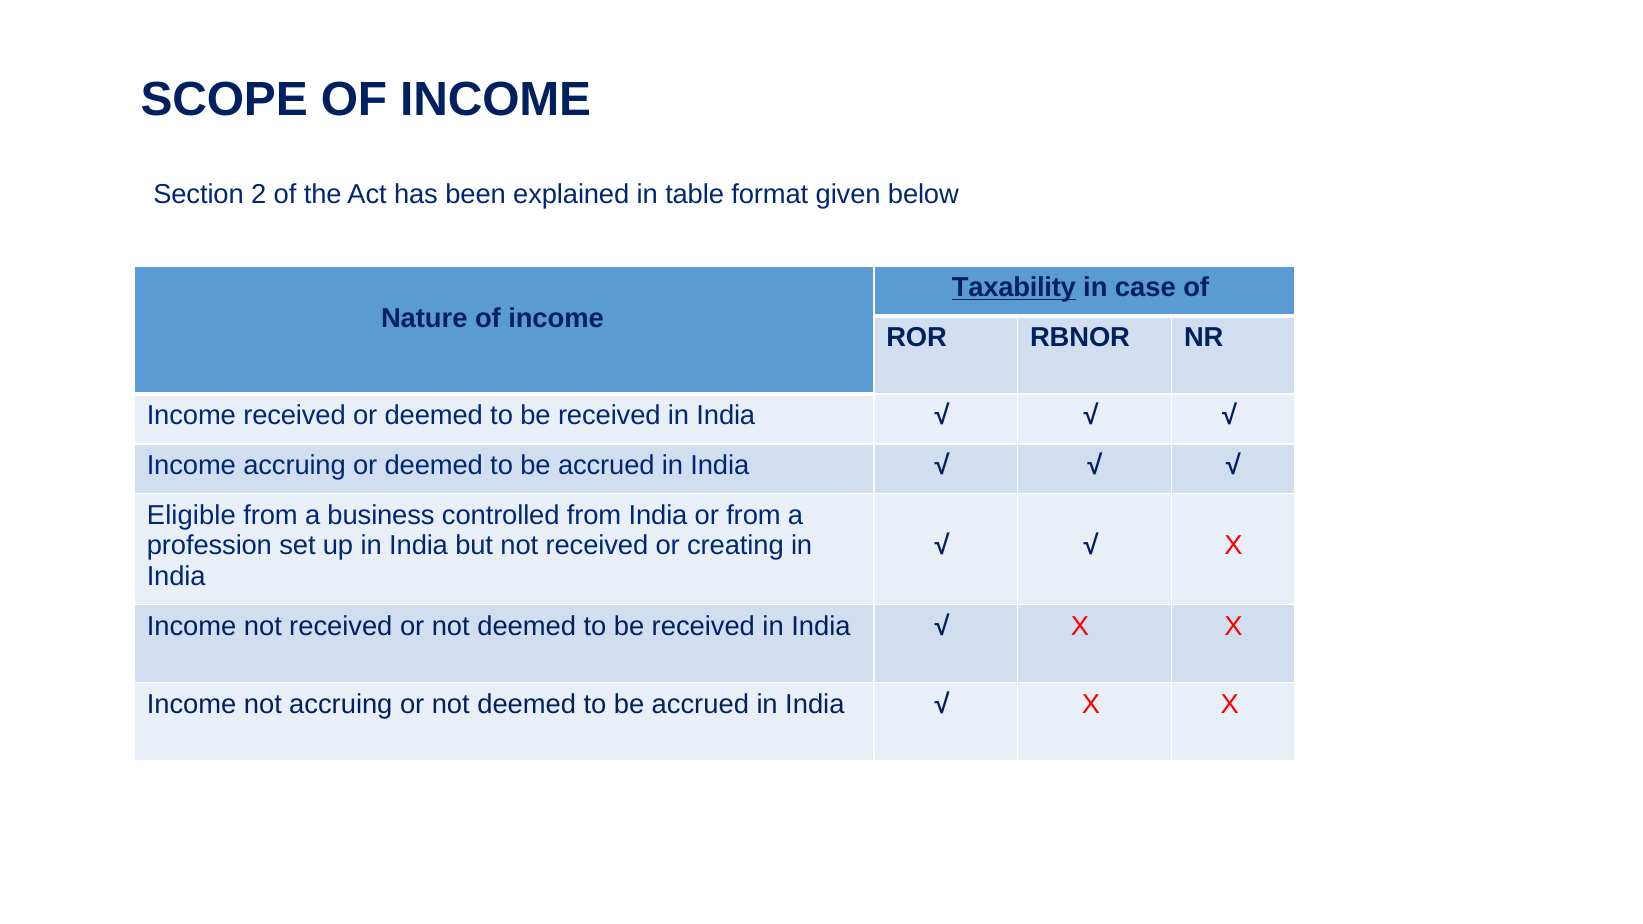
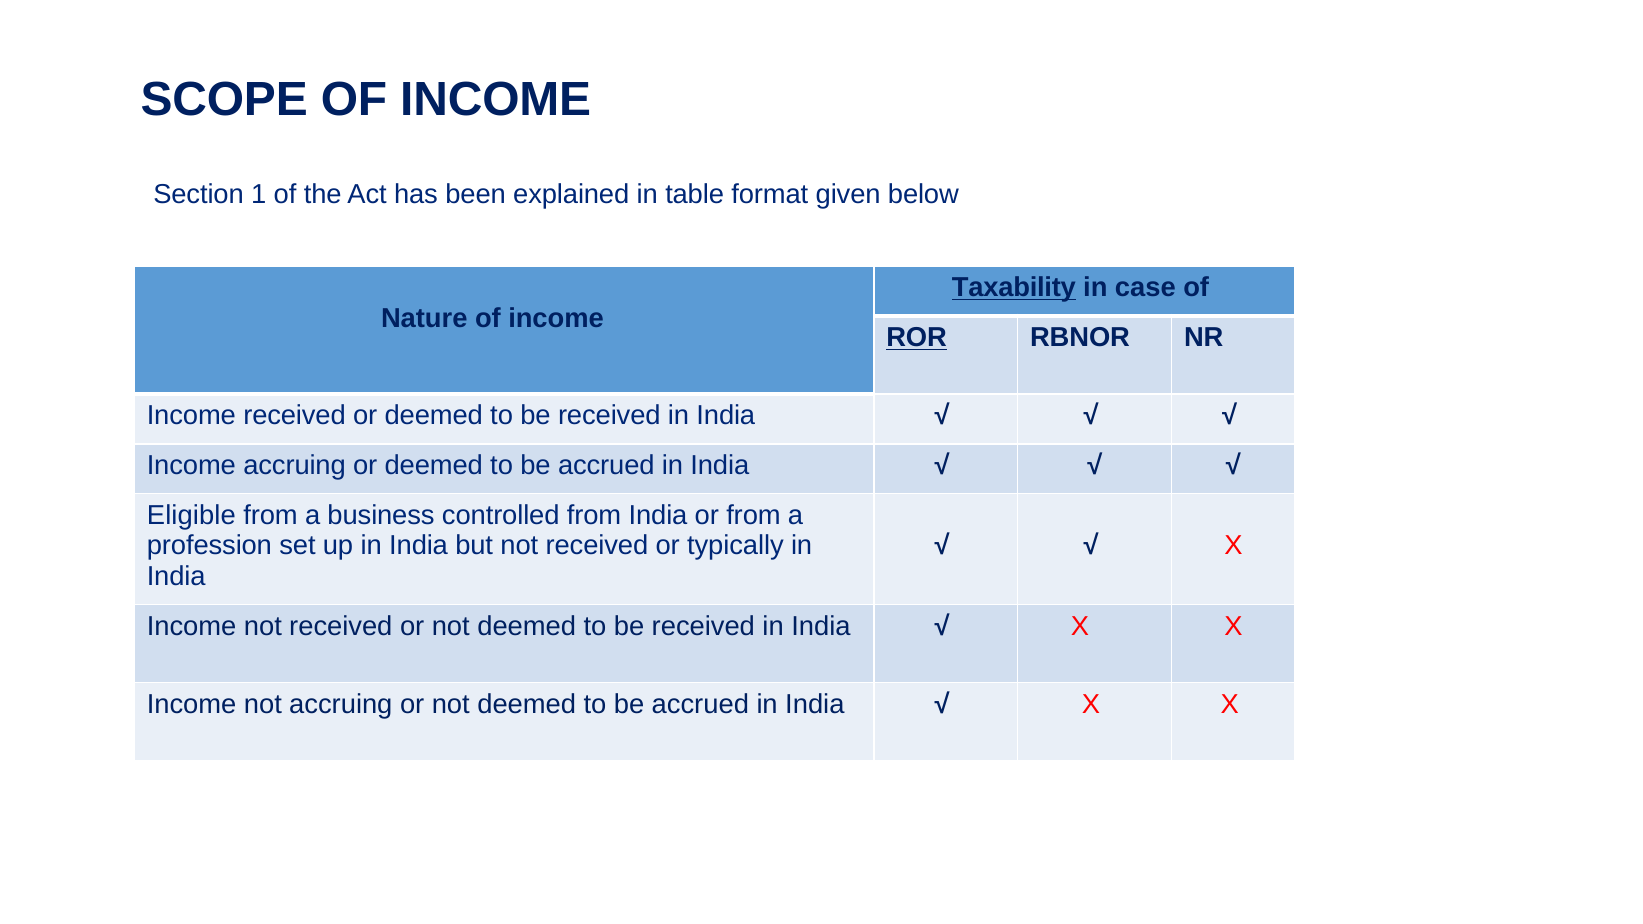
2: 2 -> 1 (259, 195)
ROR underline: none -> present (917, 338)
creating: creating -> typically (735, 546)
